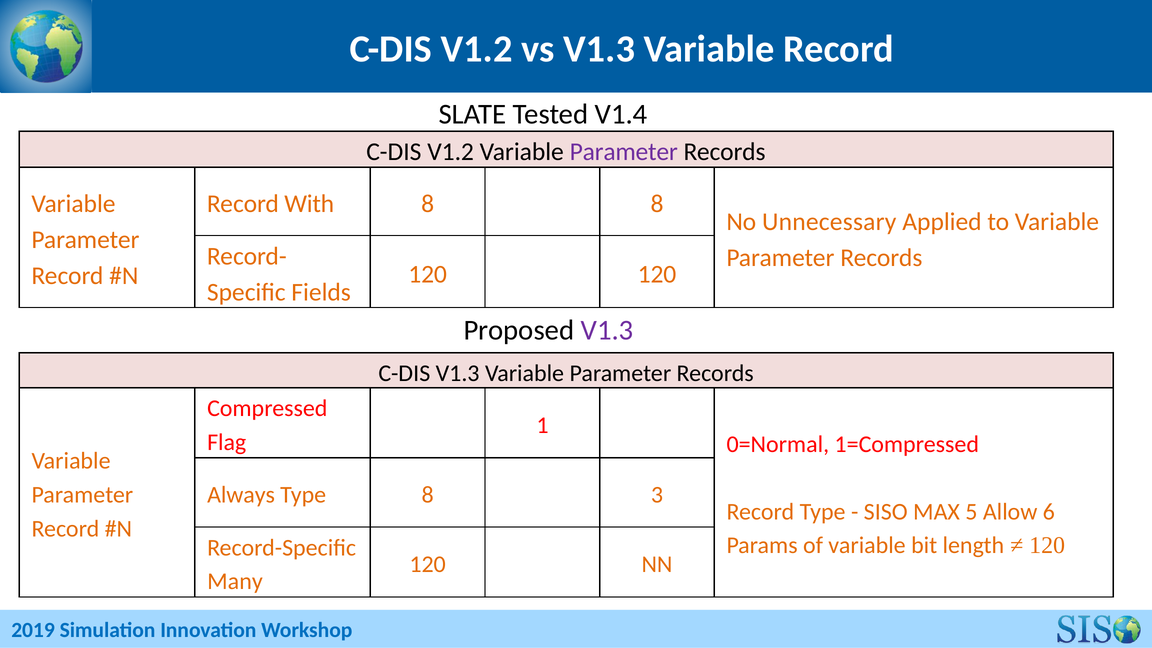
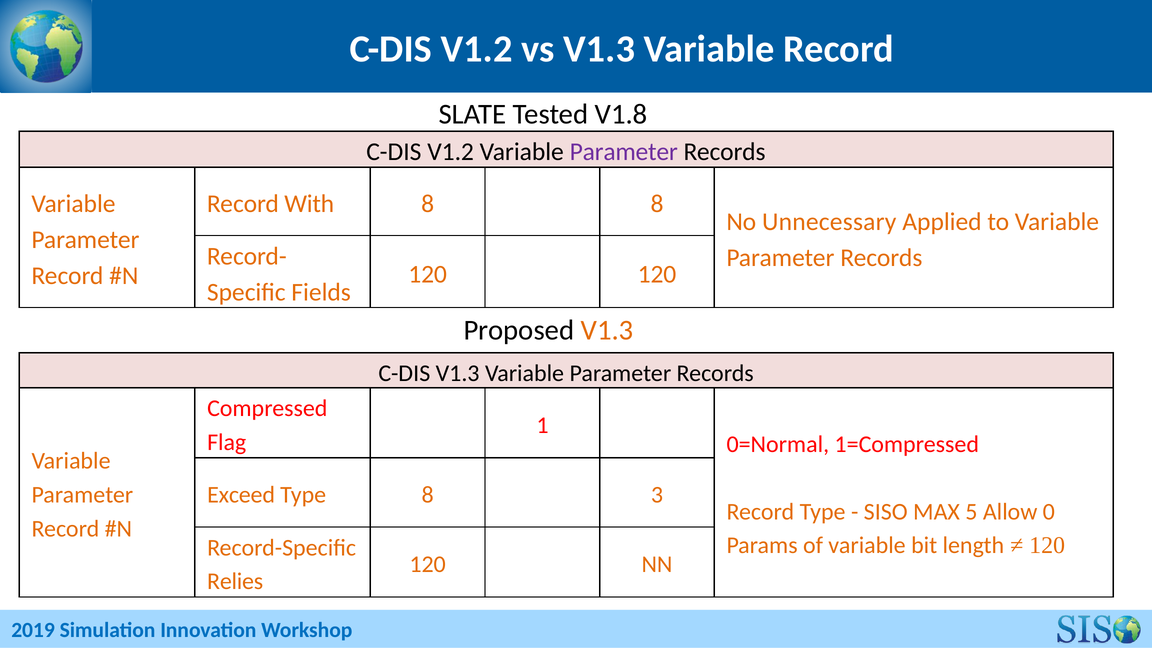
V1.4: V1.4 -> V1.8 (621, 114)
V1.3 colour: purple -> orange (607, 330)
Always: Always -> Exceed (241, 495)
6: 6 -> 0 (1049, 512)
Many: Many -> Relies (235, 581)
